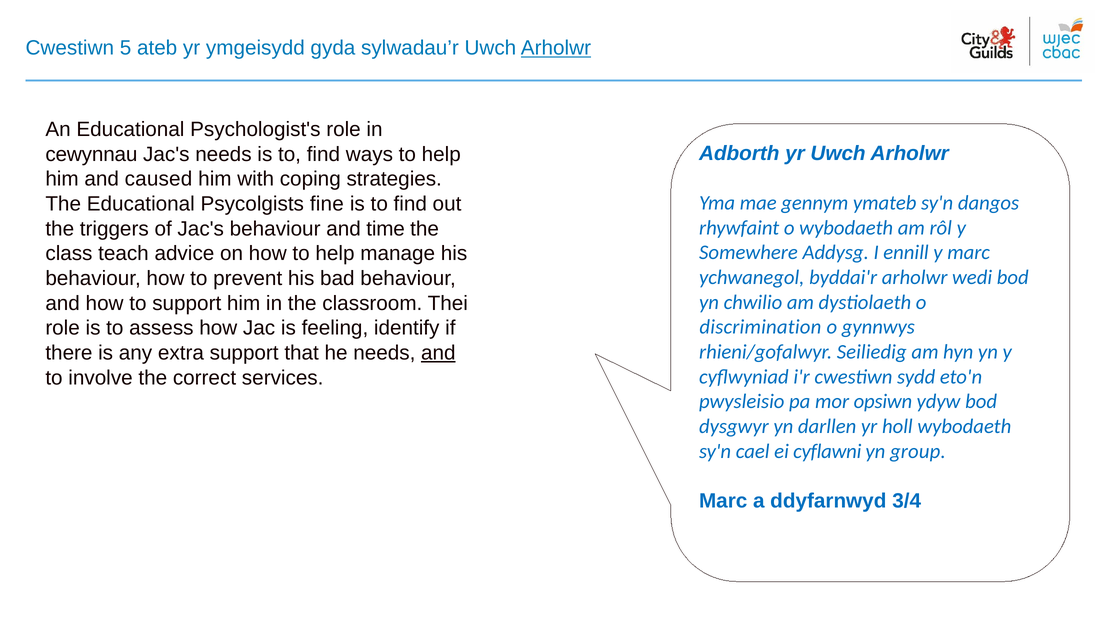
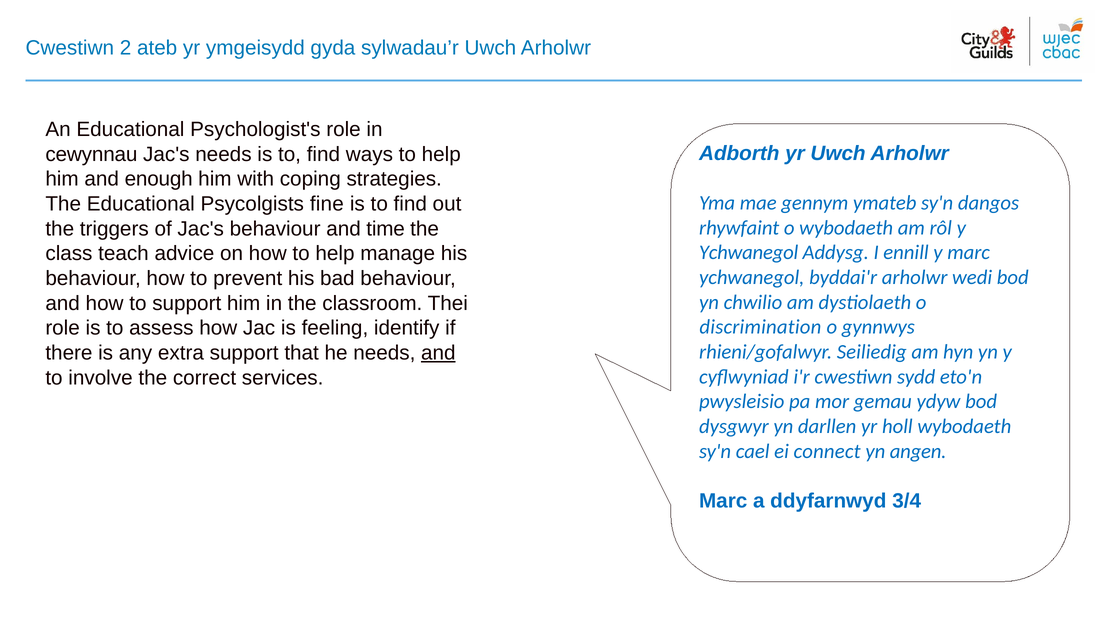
5: 5 -> 2 (126, 48)
Arholwr underline: present -> none (556, 48)
caused: caused -> enough (159, 179)
Somewhere: Somewhere -> Ychwanegol (749, 253)
opsiwn: opsiwn -> gemau (883, 402)
cyflawni: cyflawni -> connect (827, 451)
group: group -> angen (918, 451)
